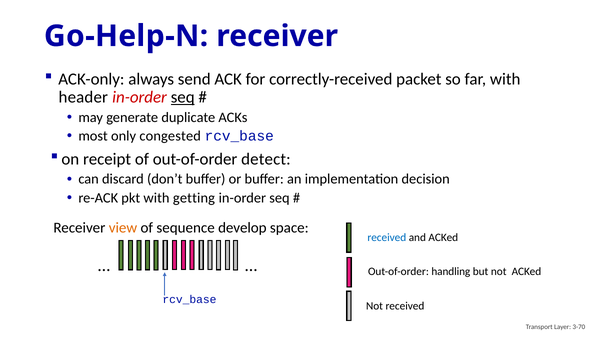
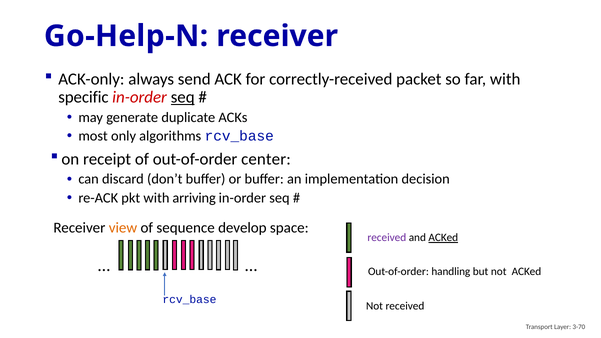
header: header -> specific (83, 97)
congested: congested -> algorithms (170, 136)
detect: detect -> center (266, 159)
getting: getting -> arriving (194, 198)
received colour: blue -> purple (387, 238)
ACKed underline: none -> present (443, 238)
